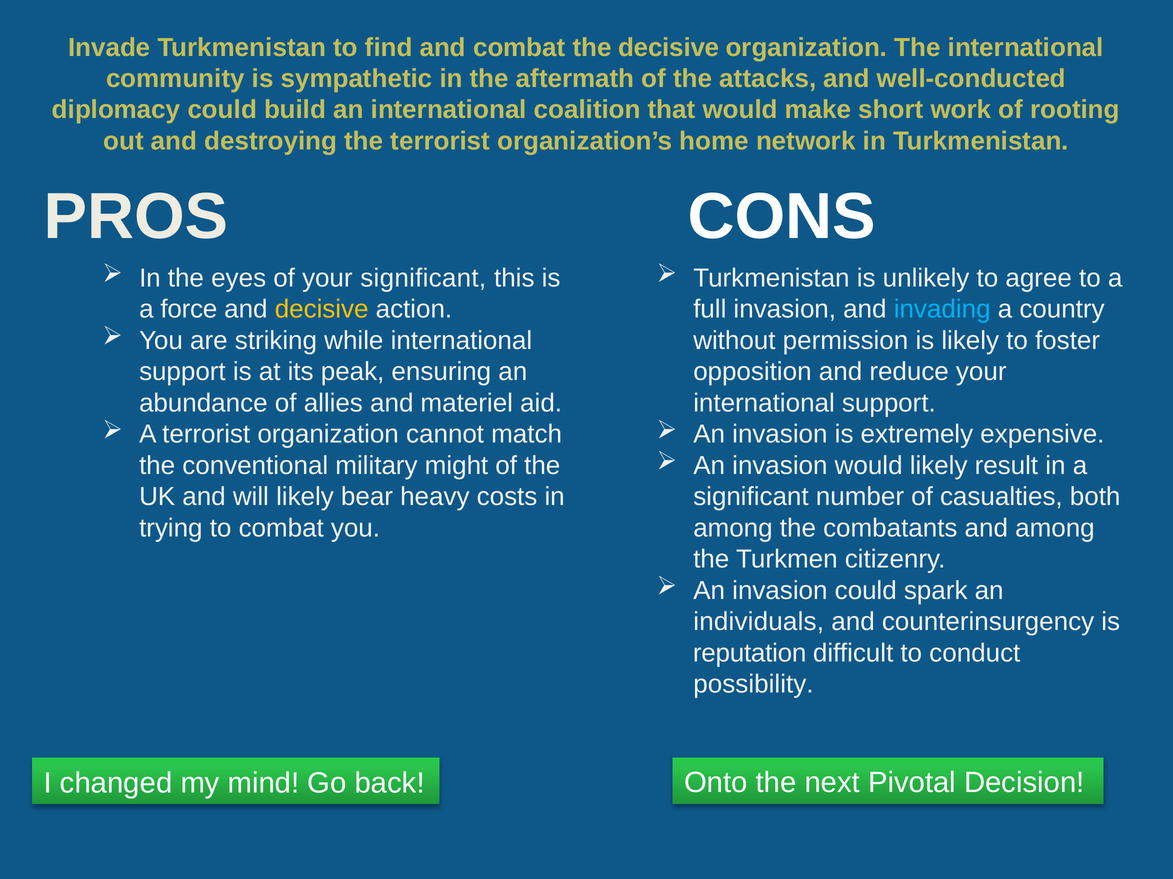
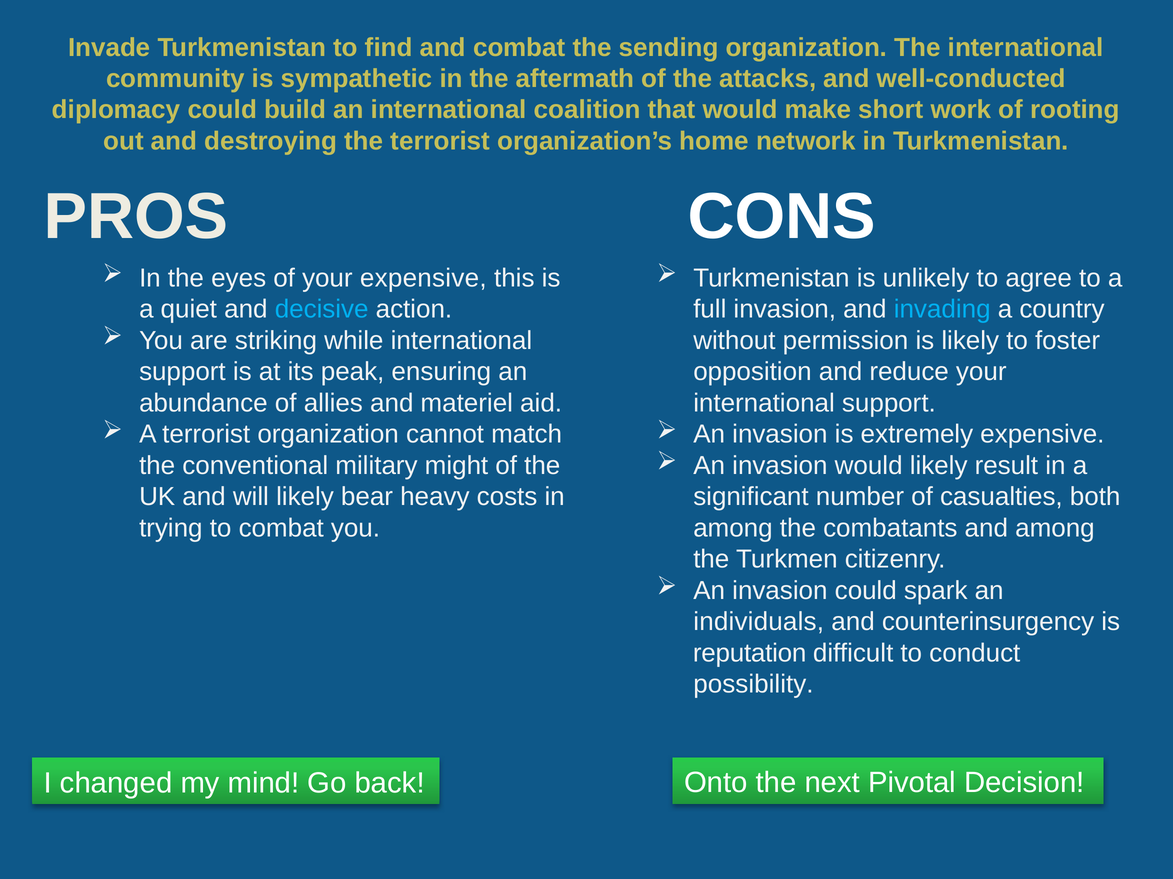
the decisive: decisive -> sending (669, 47)
your significant: significant -> expensive (423, 278)
force: force -> quiet (189, 310)
decisive colour: yellow -> light blue (322, 310)
